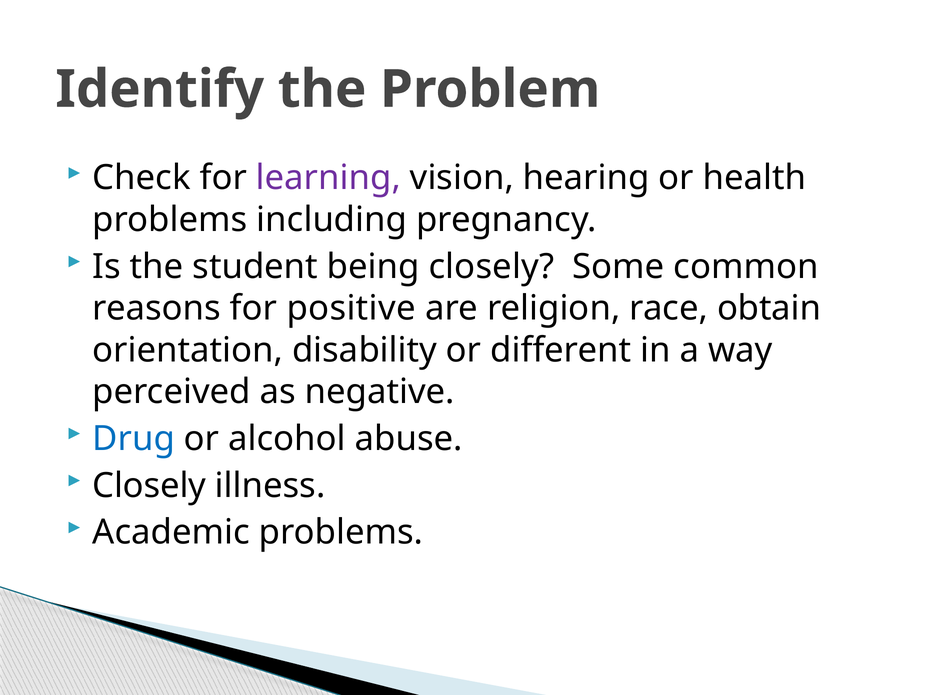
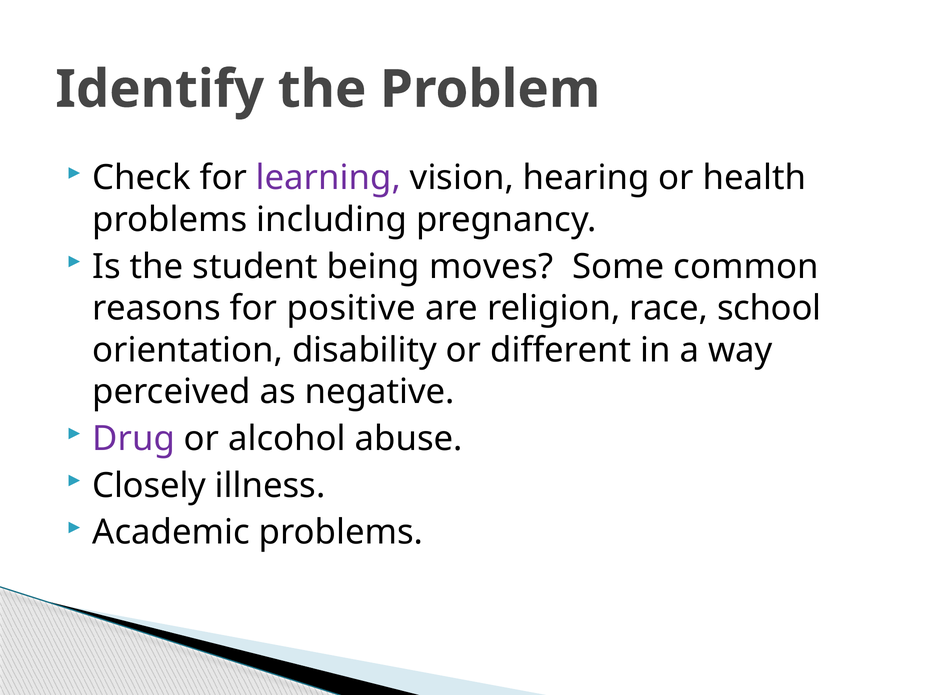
being closely: closely -> moves (491, 266)
obtain: obtain -> school (769, 308)
Drug colour: blue -> purple (134, 438)
